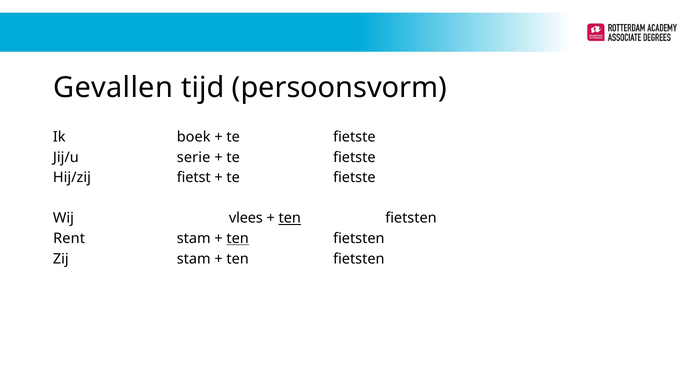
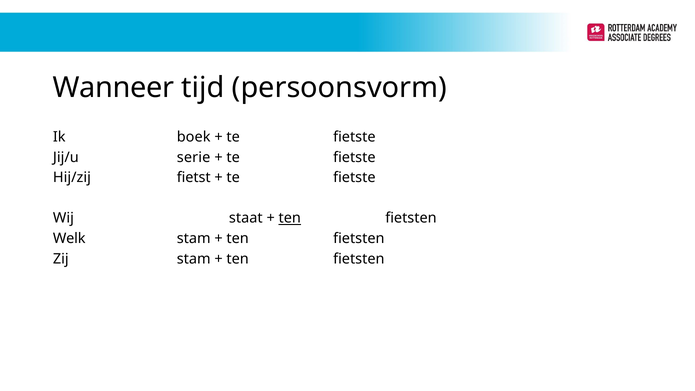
Gevallen: Gevallen -> Wanneer (113, 87)
vlees: vlees -> staat (246, 218)
Rent: Rent -> Welk (69, 238)
ten underline: present -> none (238, 238)
